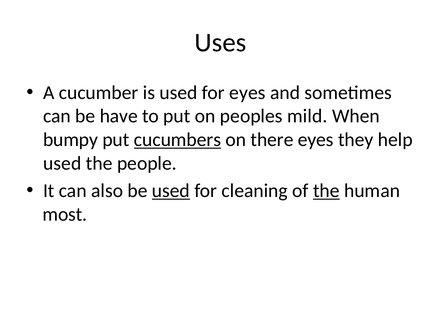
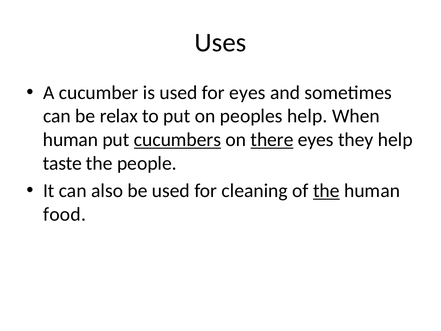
have: have -> relax (119, 116)
peoples mild: mild -> help (307, 116)
bumpy: bumpy -> human (71, 140)
there underline: none -> present (272, 140)
used: used -> taste (62, 163)
used underline: present -> none (171, 191)
most: most -> food (65, 214)
